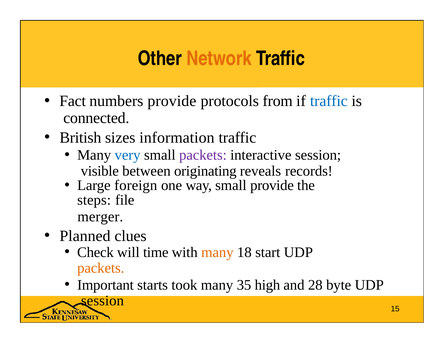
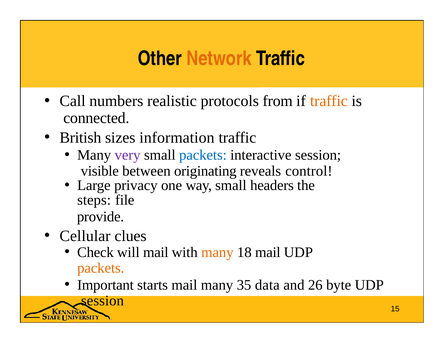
Fact: Fact -> Call (73, 101)
numbers provide: provide -> realistic (172, 101)
traffic colour: blue -> orange (329, 101)
very colour: blue -> purple (128, 155)
packets colour: purple -> blue (203, 155)
records: records -> control (309, 171)
foreign: foreign -> privacy (136, 186)
small provide: provide -> headers (272, 186)
merger: merger -> provide (100, 217)
Planned: Planned -> Cellular (85, 236)
will time: time -> mail (156, 252)
18 start: start -> mail (268, 252)
starts took: took -> mail (184, 285)
high: high -> data (267, 285)
28: 28 -> 26 (315, 285)
